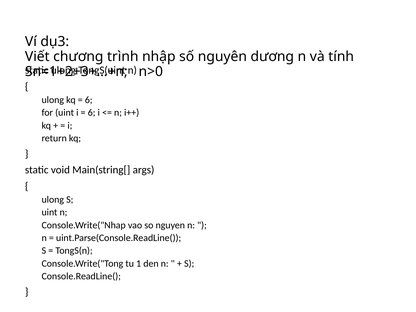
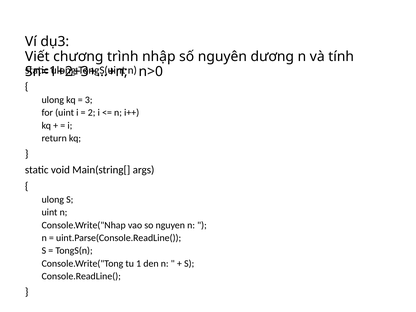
6: 6 -> 3 (89, 100)
6: 6 -> 2 (92, 113)
